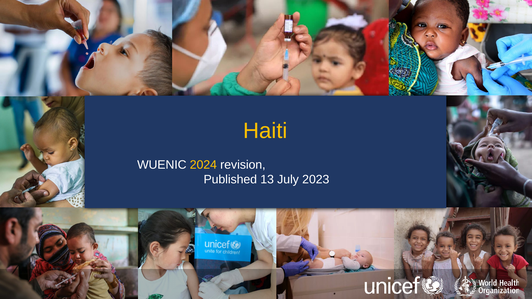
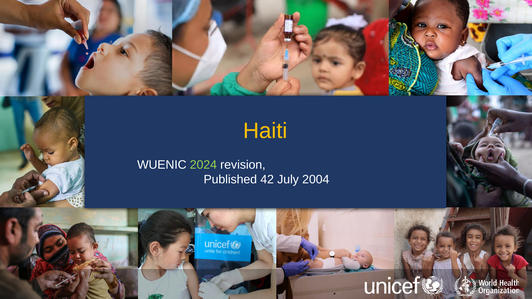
2024 colour: yellow -> light green (203, 165)
13: 13 -> 42 (267, 180)
2023: 2023 -> 2004 (316, 180)
